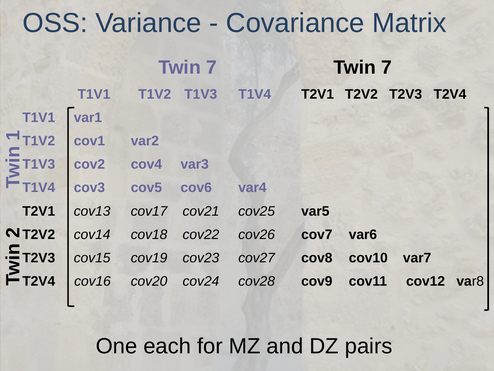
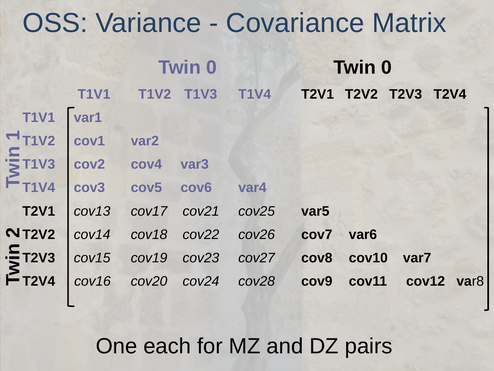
7: 7 -> 0 (211, 67)
7: 7 -> 0 (386, 67)
